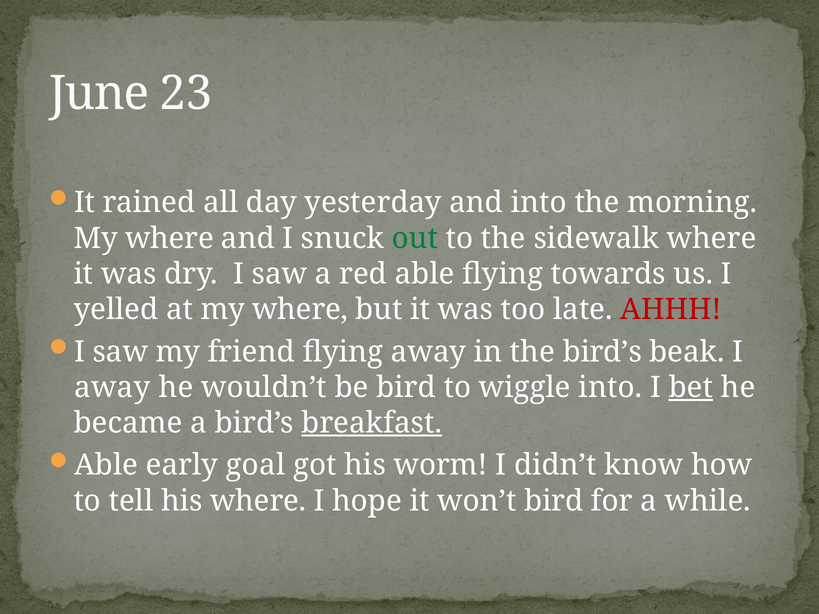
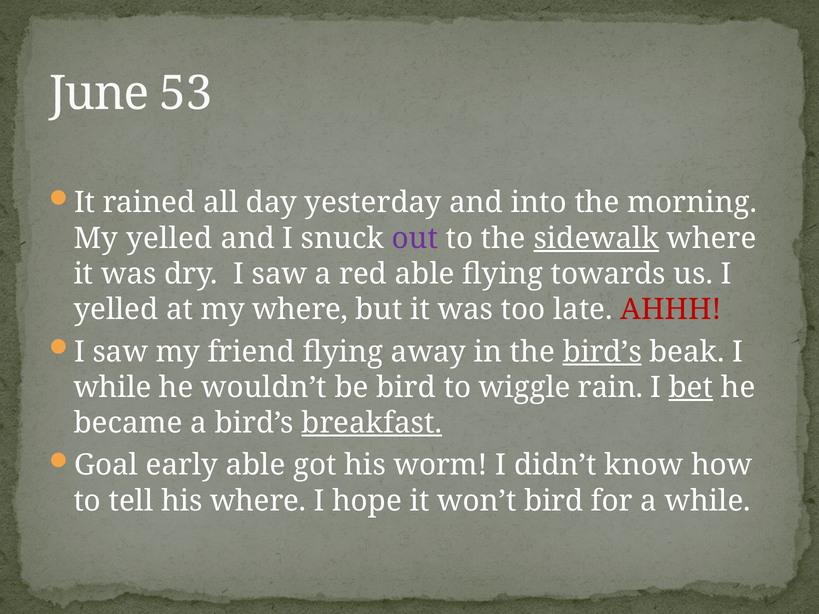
23: 23 -> 53 (186, 93)
where: where -> yelled (169, 238)
out colour: green -> purple (415, 238)
sidewalk underline: none -> present (596, 238)
bird’s underline: none -> present (602, 352)
away: away -> while (113, 387)
wiggle into: into -> rain (611, 387)
Able: Able -> Goal (106, 465)
early goal: goal -> able (256, 465)
